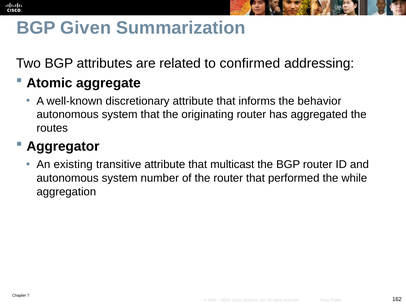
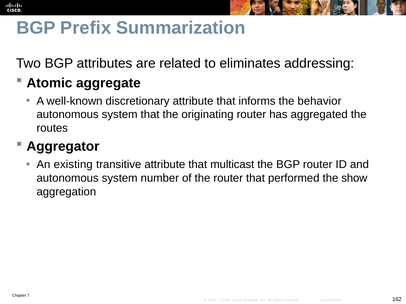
Given: Given -> Prefix (86, 28)
confirmed: confirmed -> eliminates (250, 63)
while: while -> show (354, 178)
